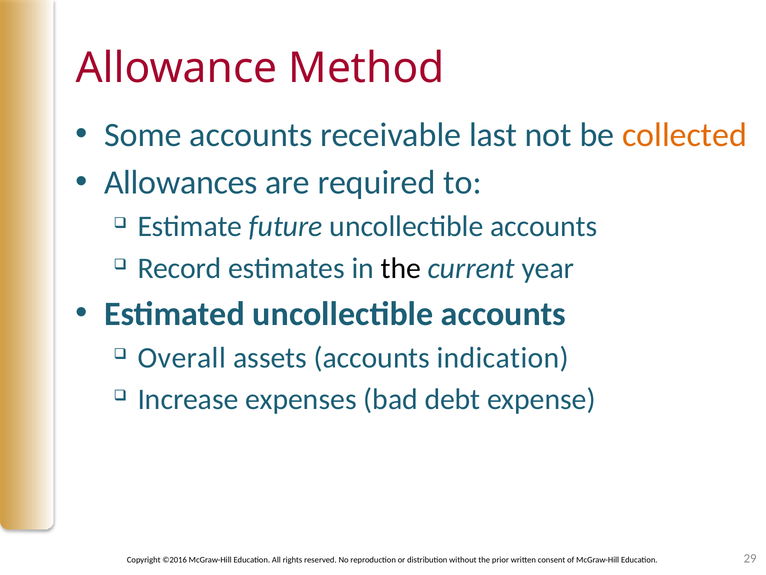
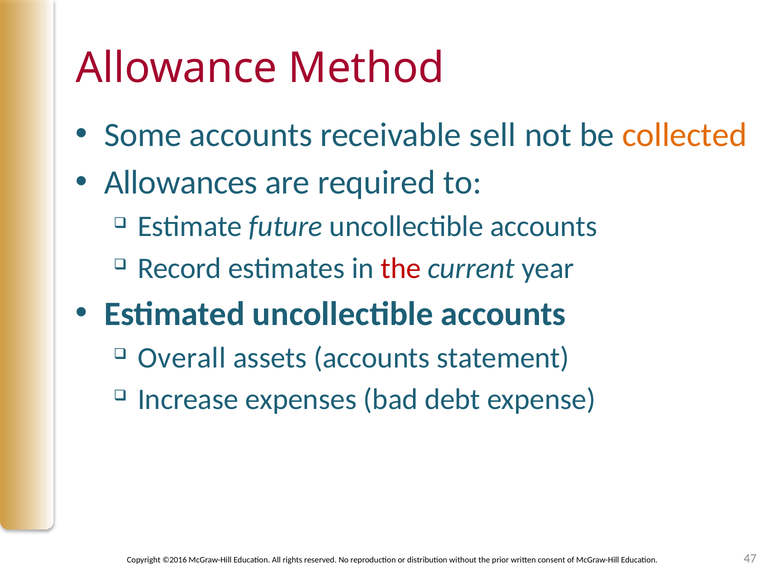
last: last -> sell (493, 135)
the colour: black -> red (401, 268)
indication: indication -> statement (503, 357)
29: 29 -> 47 (750, 558)
